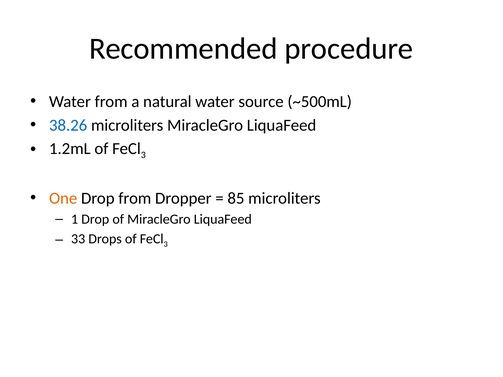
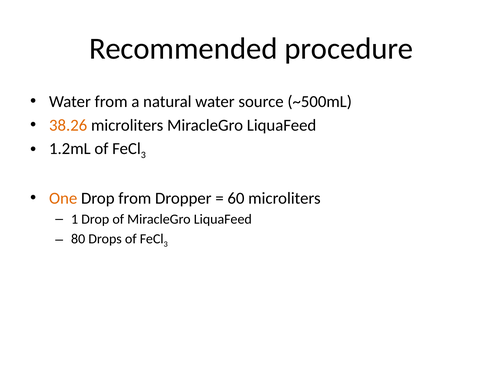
38.26 colour: blue -> orange (68, 125)
85: 85 -> 60 (236, 198)
33: 33 -> 80 (78, 239)
